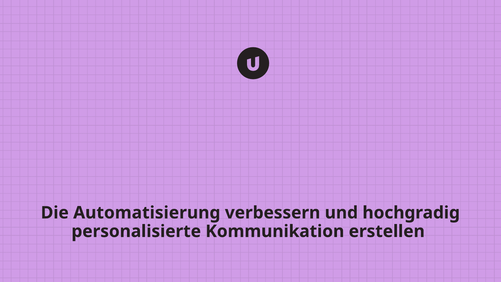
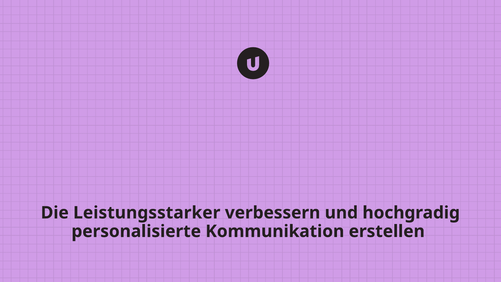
Automatisierung: Automatisierung -> Leistungsstarker (147, 213)
